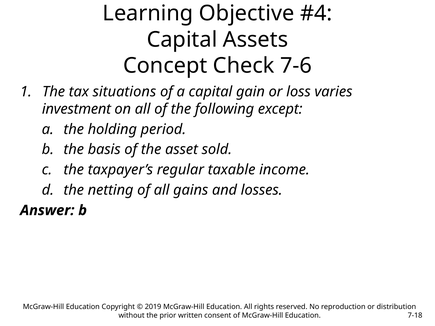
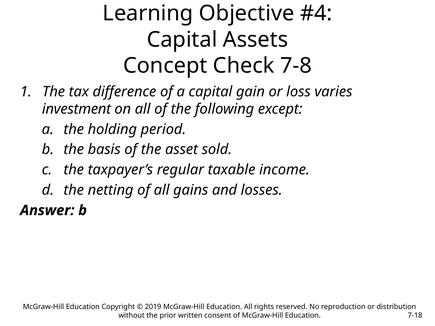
7-6: 7-6 -> 7-8 (296, 66)
situations: situations -> difference (124, 92)
